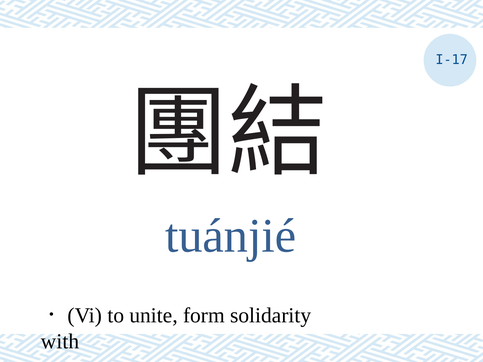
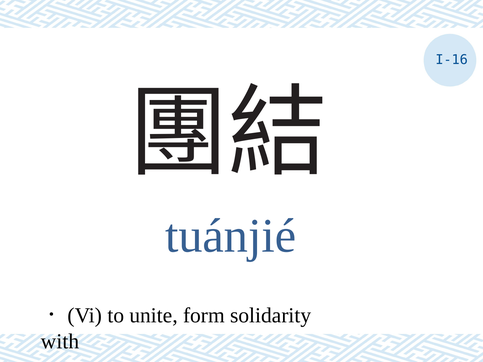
I-17: I-17 -> I-16 (452, 60)
